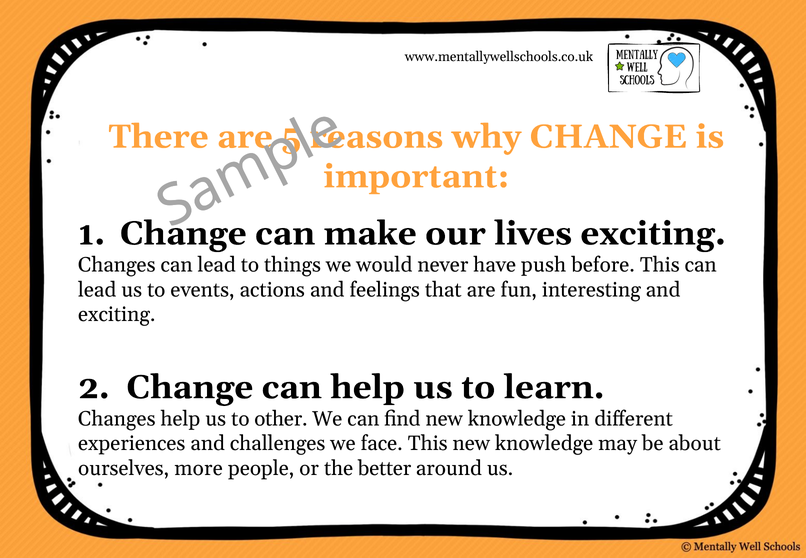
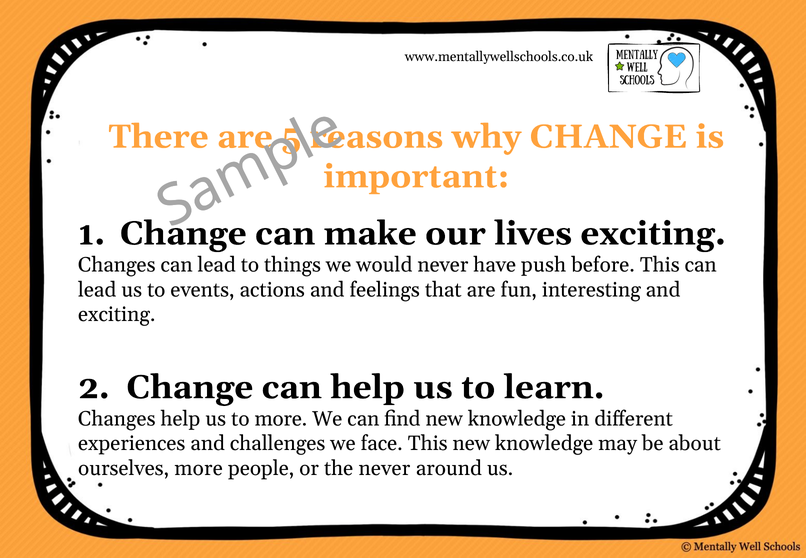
to other: other -> more (281, 419)
the better: better -> never (384, 468)
